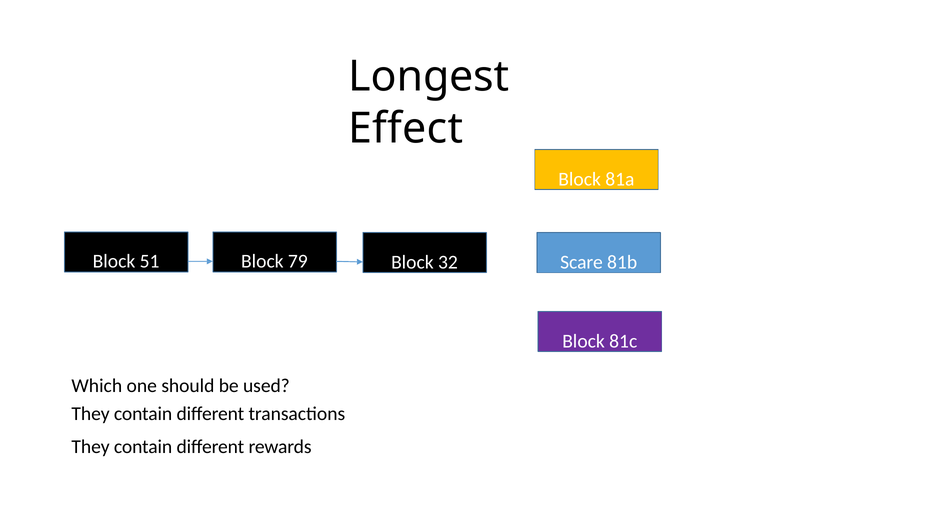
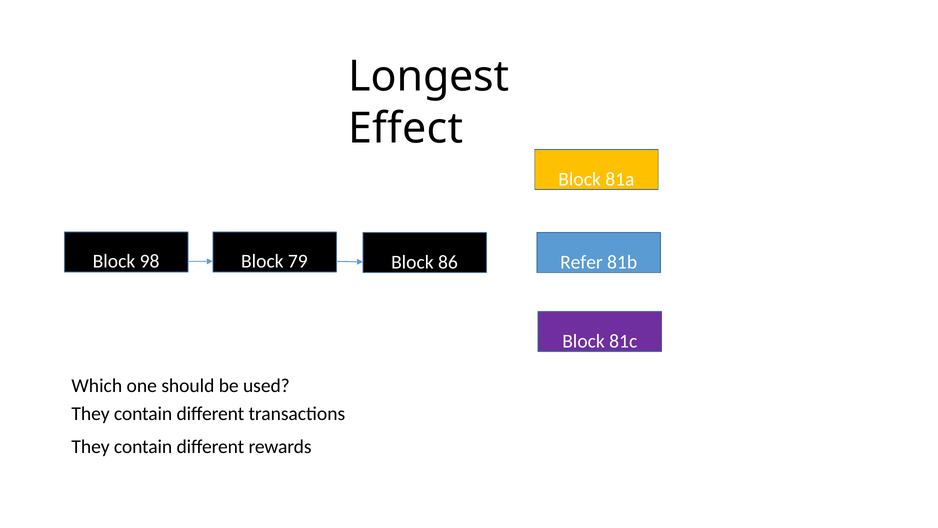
51: 51 -> 98 (150, 261)
32: 32 -> 86 (448, 262)
Scare: Scare -> Refer (581, 262)
